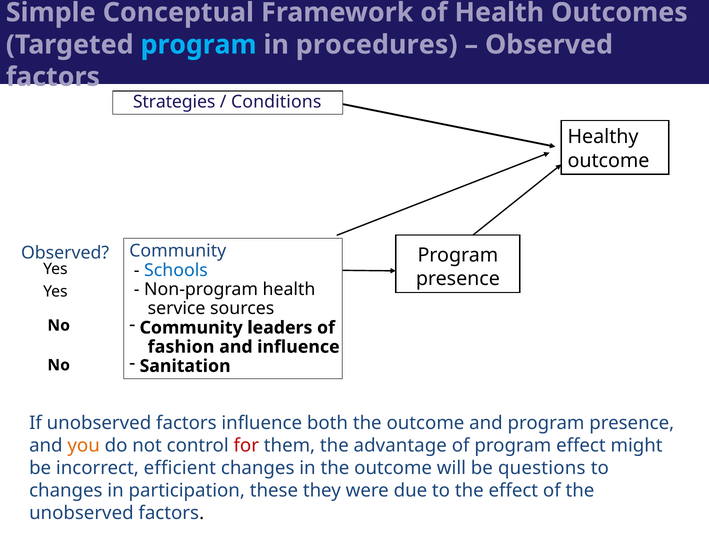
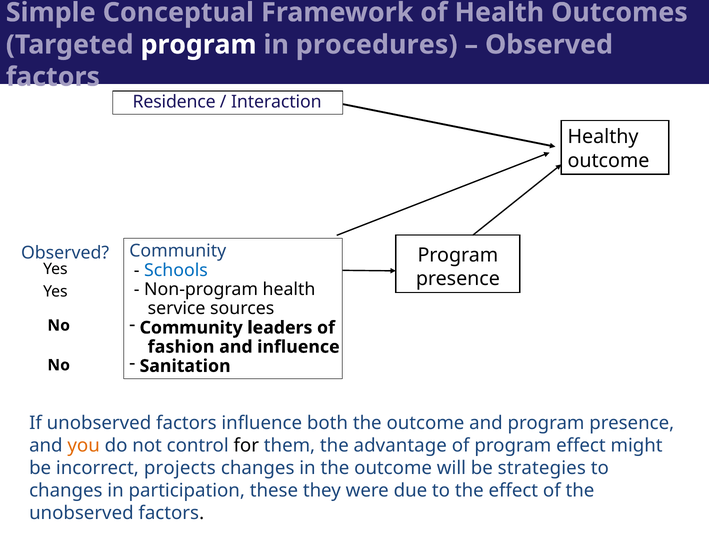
program colour: light blue -> white (199, 45)
Strategies: Strategies -> Residence (174, 102)
Conditions: Conditions -> Interaction (276, 102)
for colour: red -> black (246, 446)
efficient: efficient -> projects (180, 468)
questions: questions -> strategies (542, 468)
